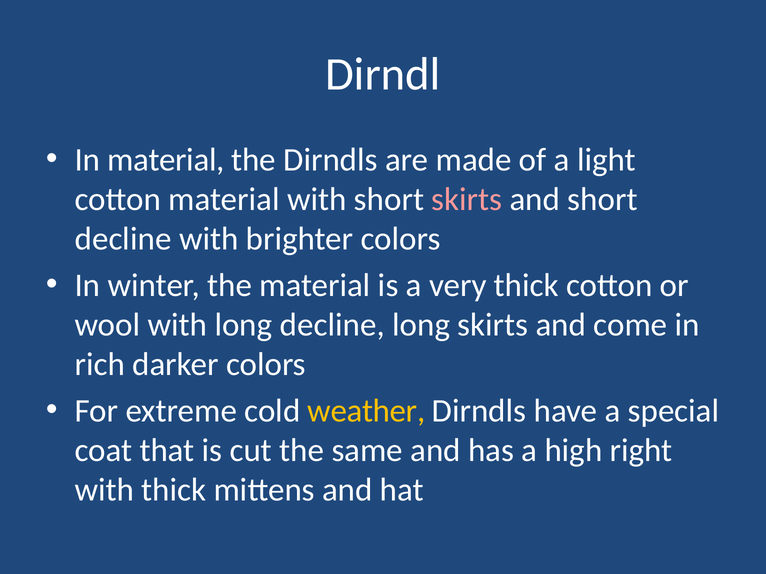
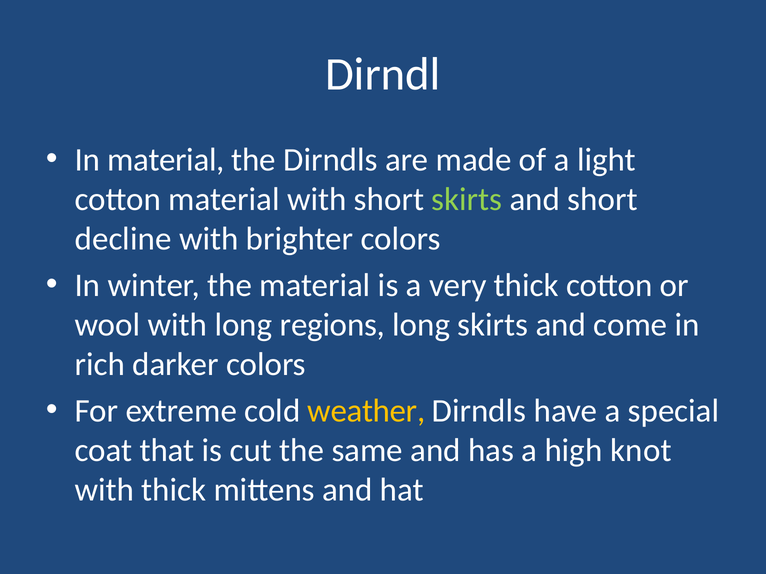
skirts colour: pink -> light green (467, 200)
long decline: decline -> regions (332, 325)
right: right -> knot (641, 451)
